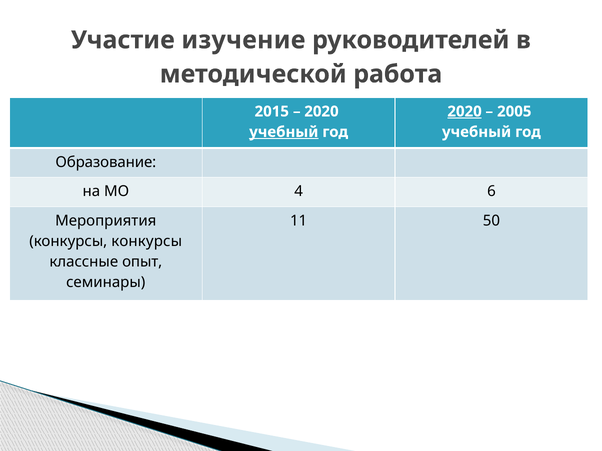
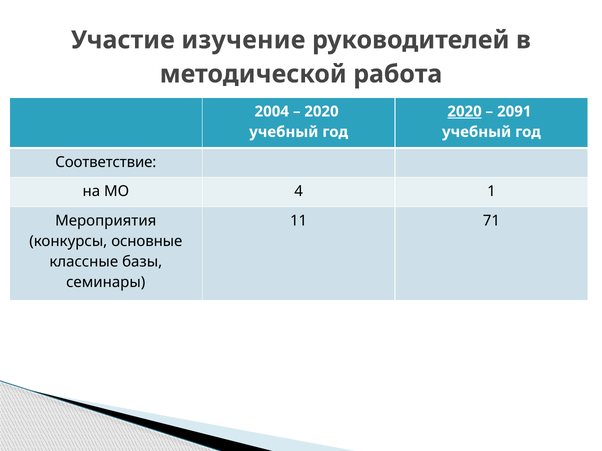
2015: 2015 -> 2004 (272, 112)
2005: 2005 -> 2091 (514, 112)
учебный underline: present -> none (284, 132)
Образование: Образование -> Соответствие (106, 162)
6: 6 -> 1 (491, 192)
50: 50 -> 71 (491, 221)
конкурсы конкурсы: конкурсы -> основные (147, 241)
опыт: опыт -> базы (142, 262)
